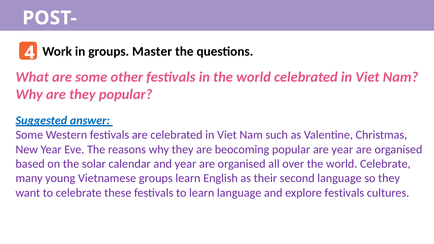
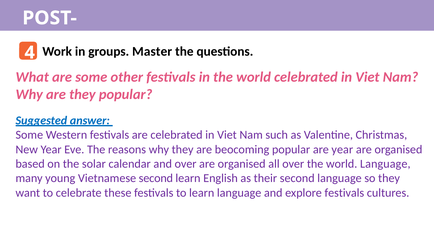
and year: year -> over (186, 164)
world Celebrate: Celebrate -> Language (385, 164)
Vietnamese groups: groups -> second (156, 178)
